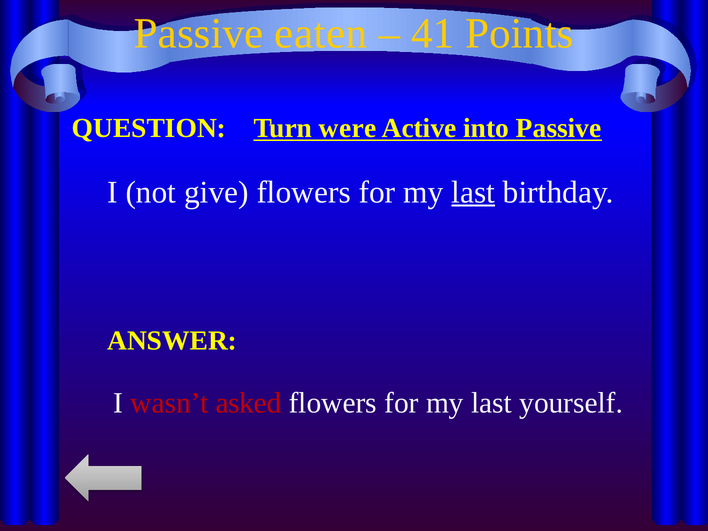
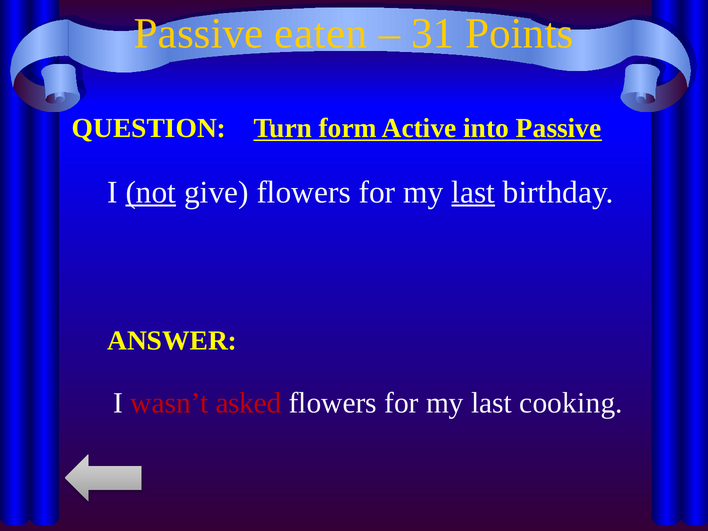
41: 41 -> 31 (433, 34)
were: were -> form (348, 128)
not underline: none -> present (151, 192)
yourself: yourself -> cooking (571, 403)
